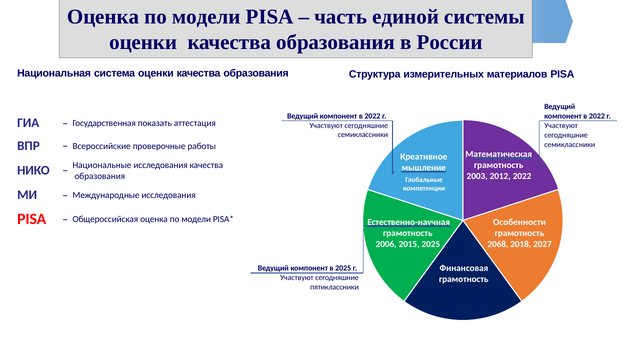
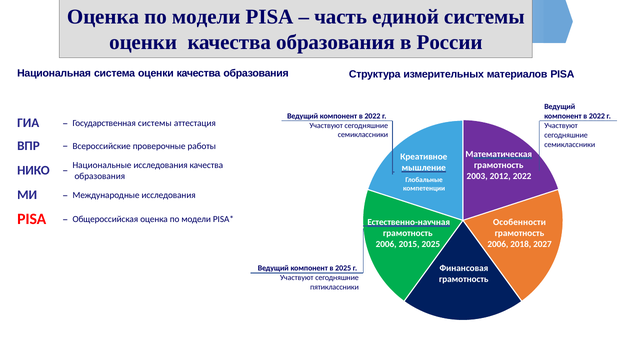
Государственная показать: показать -> системы (155, 124)
2068: 2068 -> 2006 (498, 245)
